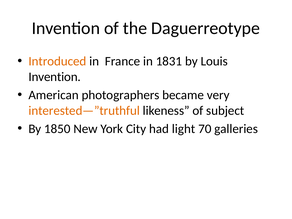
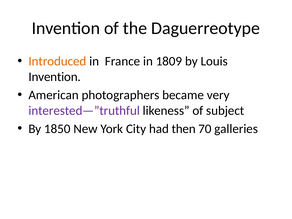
1831: 1831 -> 1809 (169, 61)
interested—”truthful colour: orange -> purple (84, 111)
light: light -> then (184, 129)
